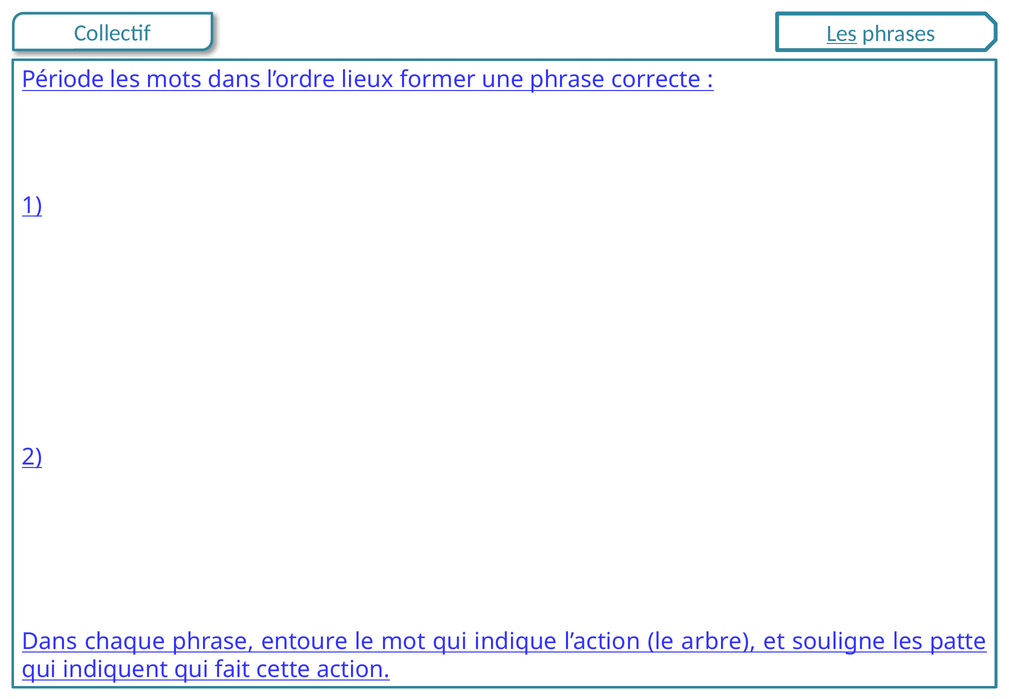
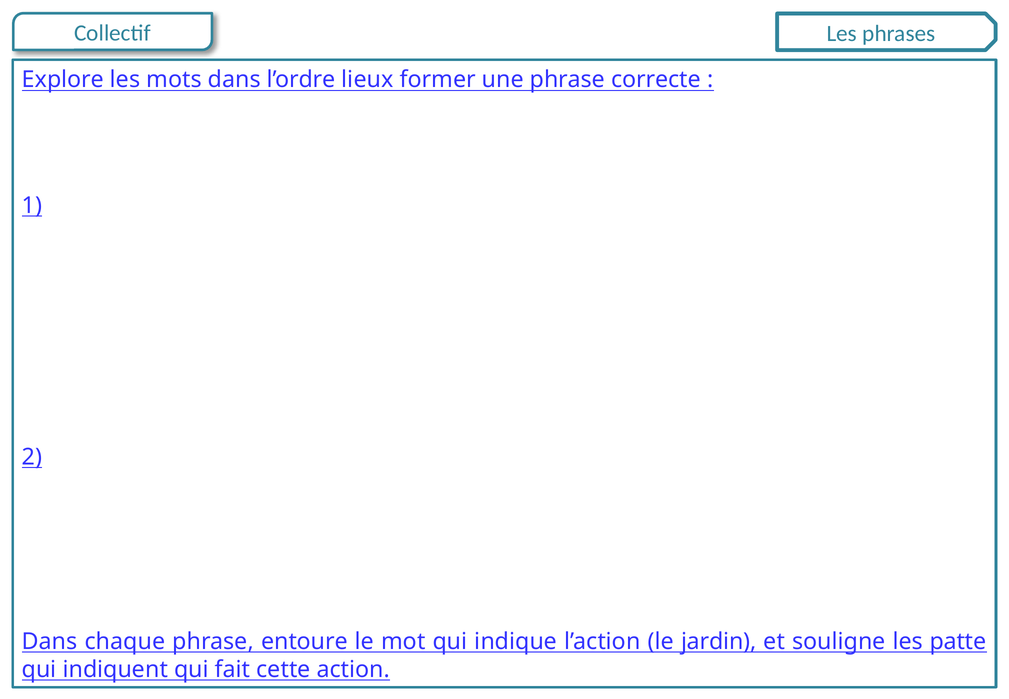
Les underline: present -> none (842, 33)
Période: Période -> Explore (63, 80)
arbre: arbre -> jardin (719, 641)
